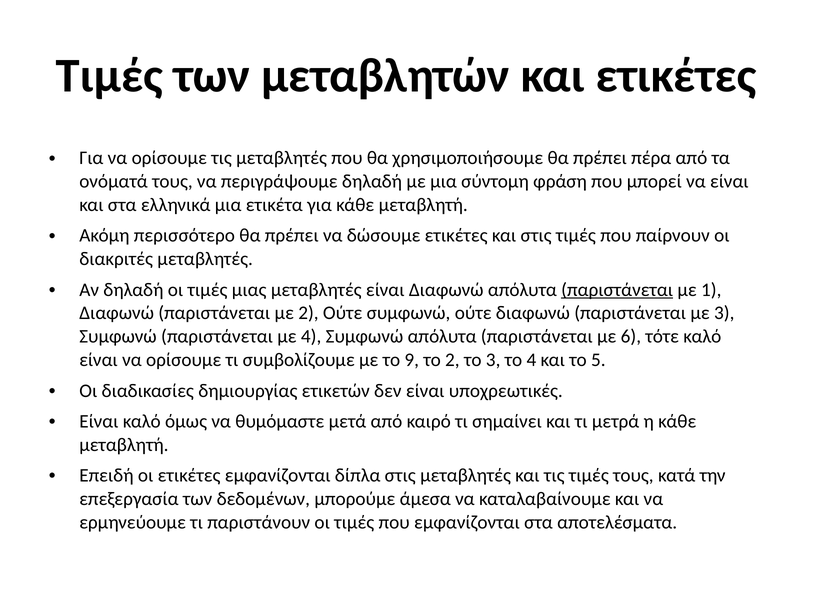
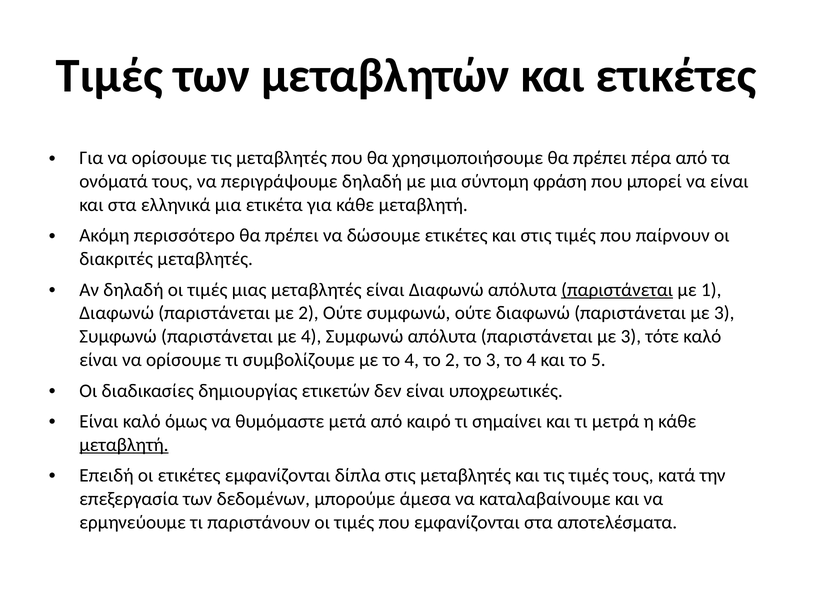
απόλυτα παριστάνεται με 6: 6 -> 3 (631, 337)
με το 9: 9 -> 4 (412, 360)
μεταβλητή underline: none -> present (124, 445)
